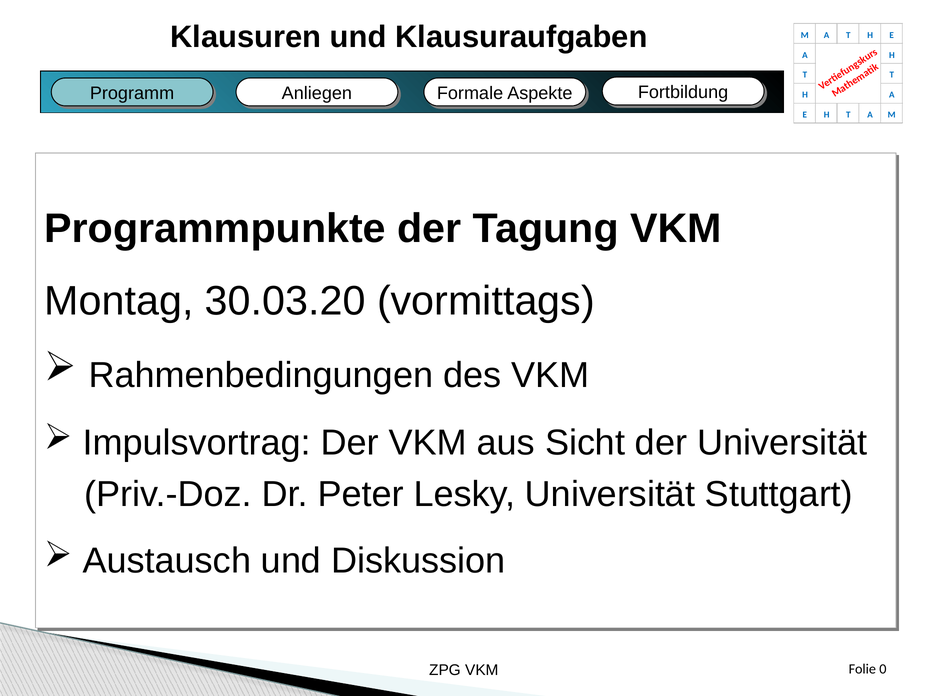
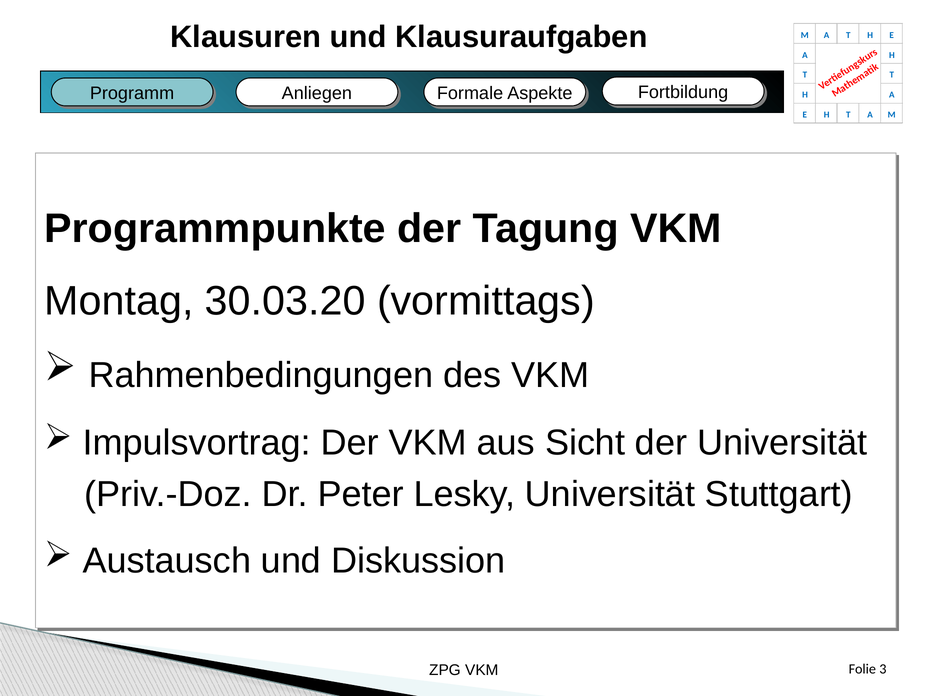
0: 0 -> 3 (883, 669)
